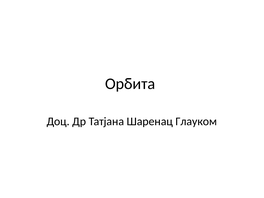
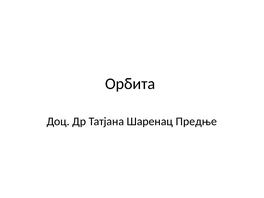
Глауком: Глауком -> Предње (196, 121)
